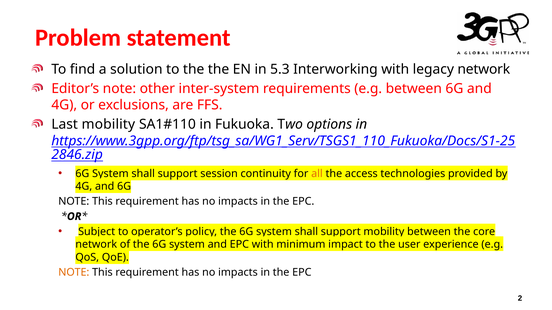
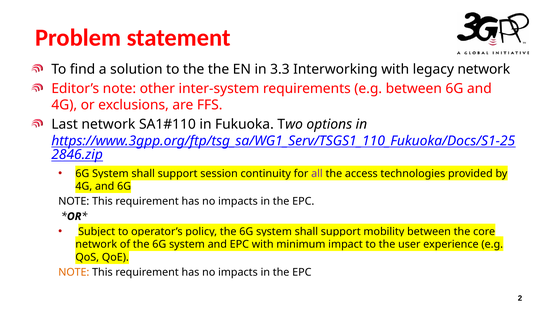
5.3: 5.3 -> 3.3 (280, 69)
Last mobility: mobility -> network (108, 125)
all colour: orange -> purple (317, 174)
